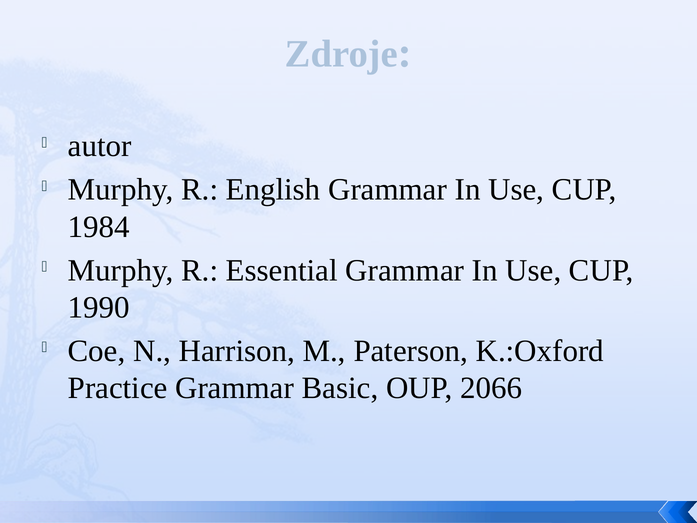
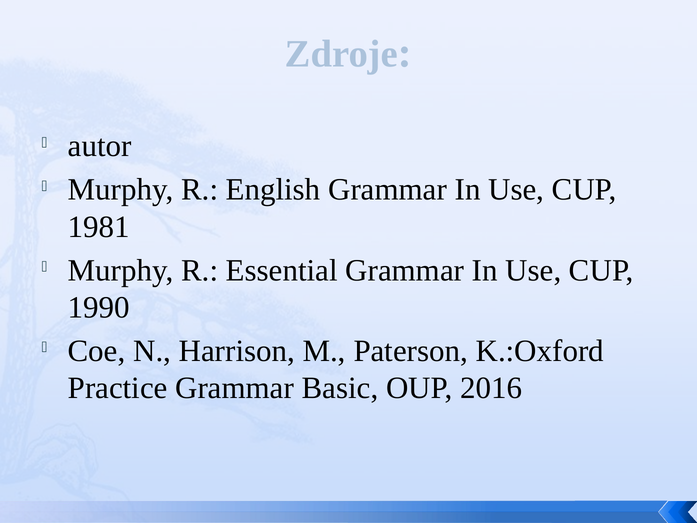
1984: 1984 -> 1981 (99, 227)
2066: 2066 -> 2016 (491, 388)
